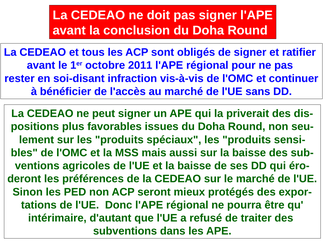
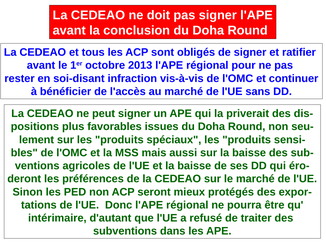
2011: 2011 -> 2013 (140, 65)
